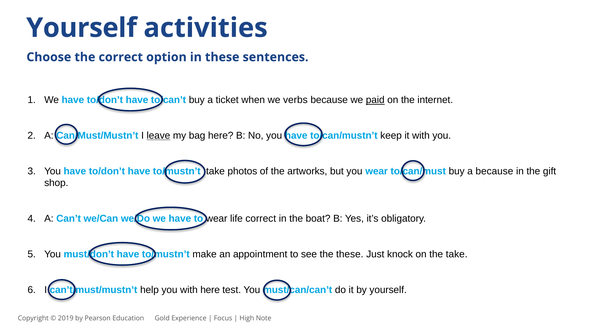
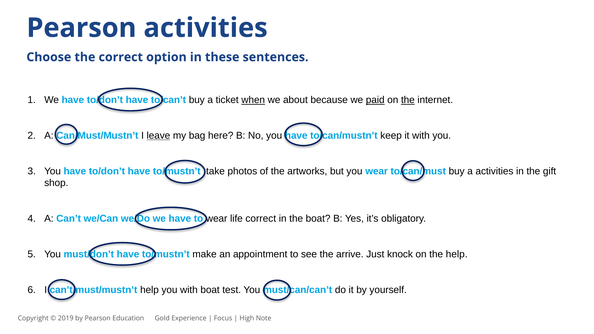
Yourself: Yourself -> Pearson (81, 28)
when underline: none -> present (253, 100)
verbs: verbs -> about (295, 100)
the underline: none -> present (408, 100)
a because: because -> activities (494, 171)
the these: these -> arrive (350, 254)
the take: take -> help (457, 254)
with here: here -> boat (210, 290)
